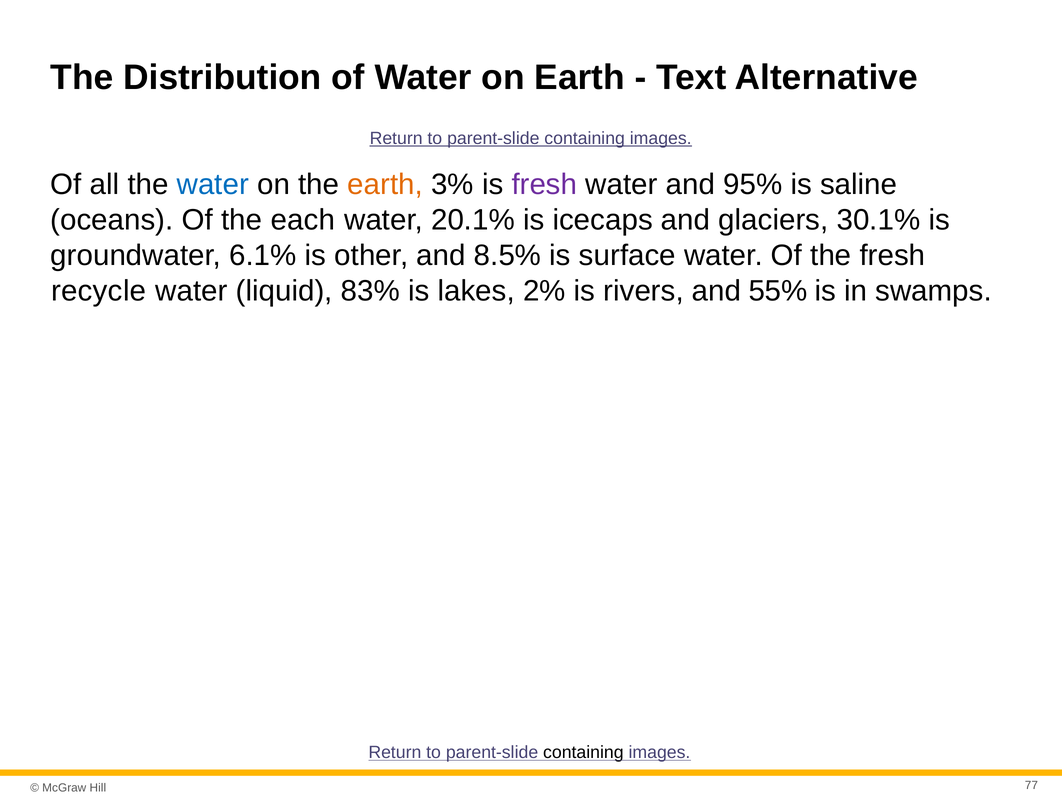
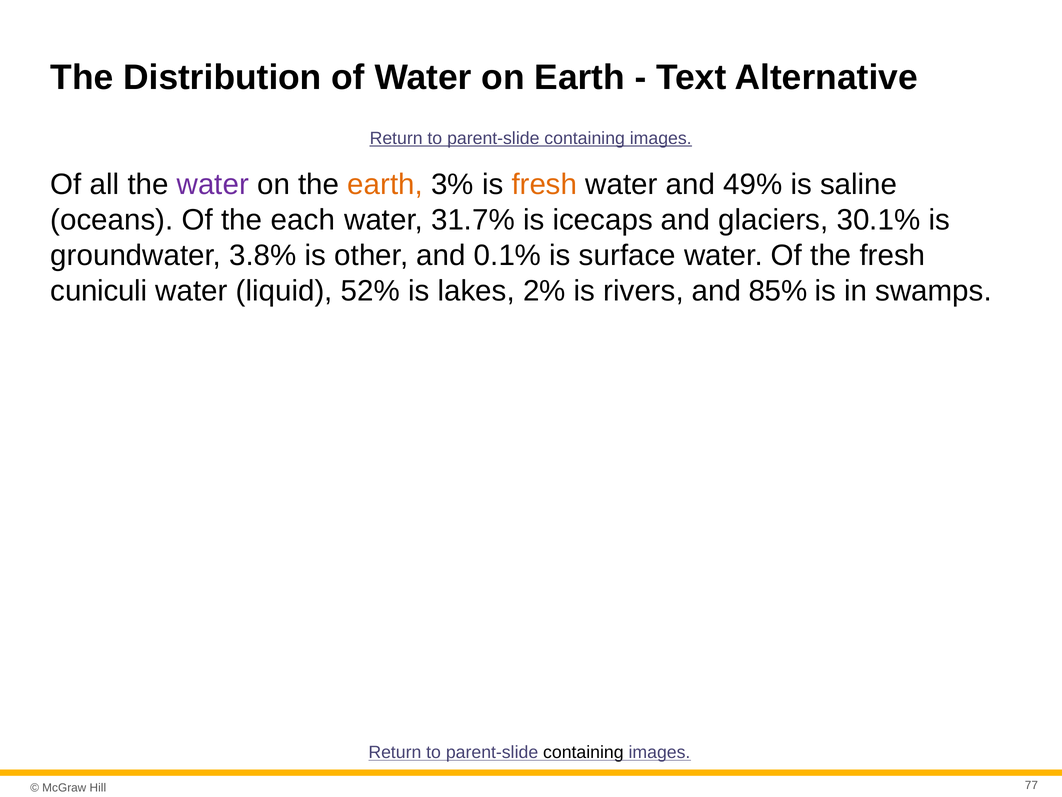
water colour: blue -> purple (213, 184)
fresh colour: purple -> orange (544, 184)
95%: 95% -> 49% (753, 184)
20.1%: 20.1% -> 31.7% (473, 220)
6.1%: 6.1% -> 3.8% (263, 255)
8.5%: 8.5% -> 0.1% (508, 255)
recycle: recycle -> cuniculi (99, 291)
83%: 83% -> 52% (370, 291)
55%: 55% -> 85% (778, 291)
